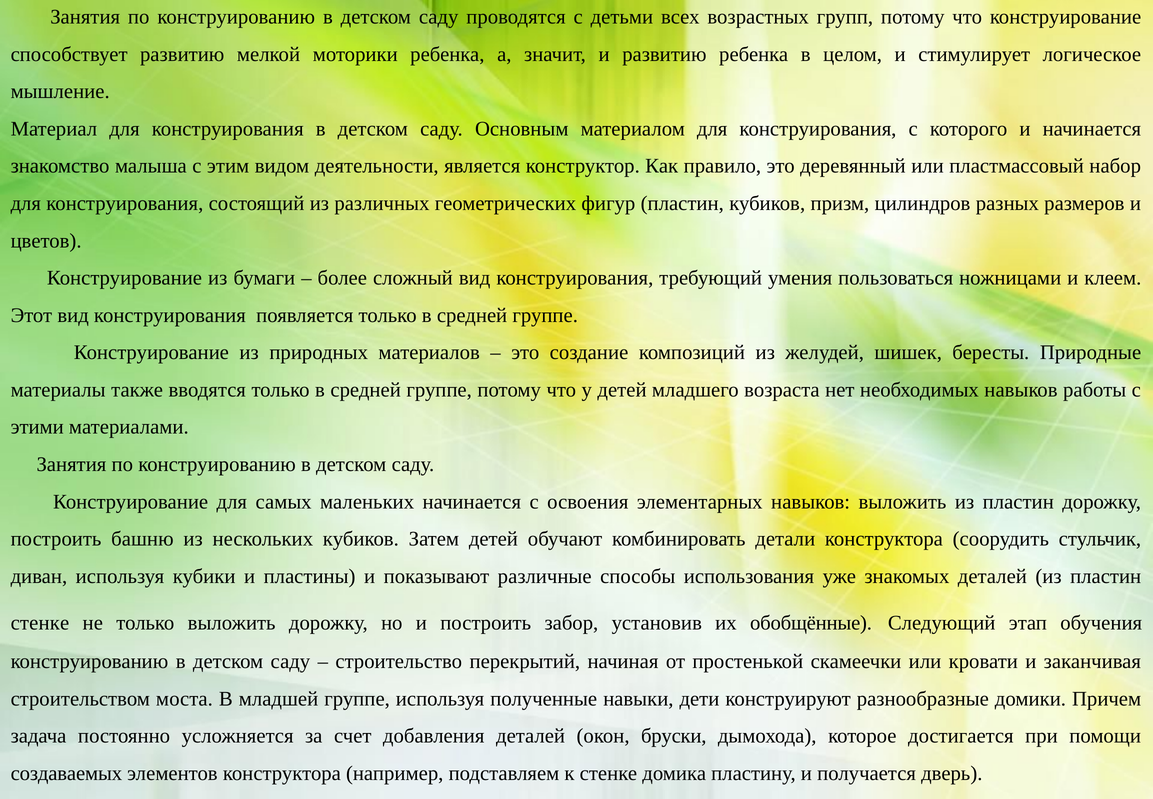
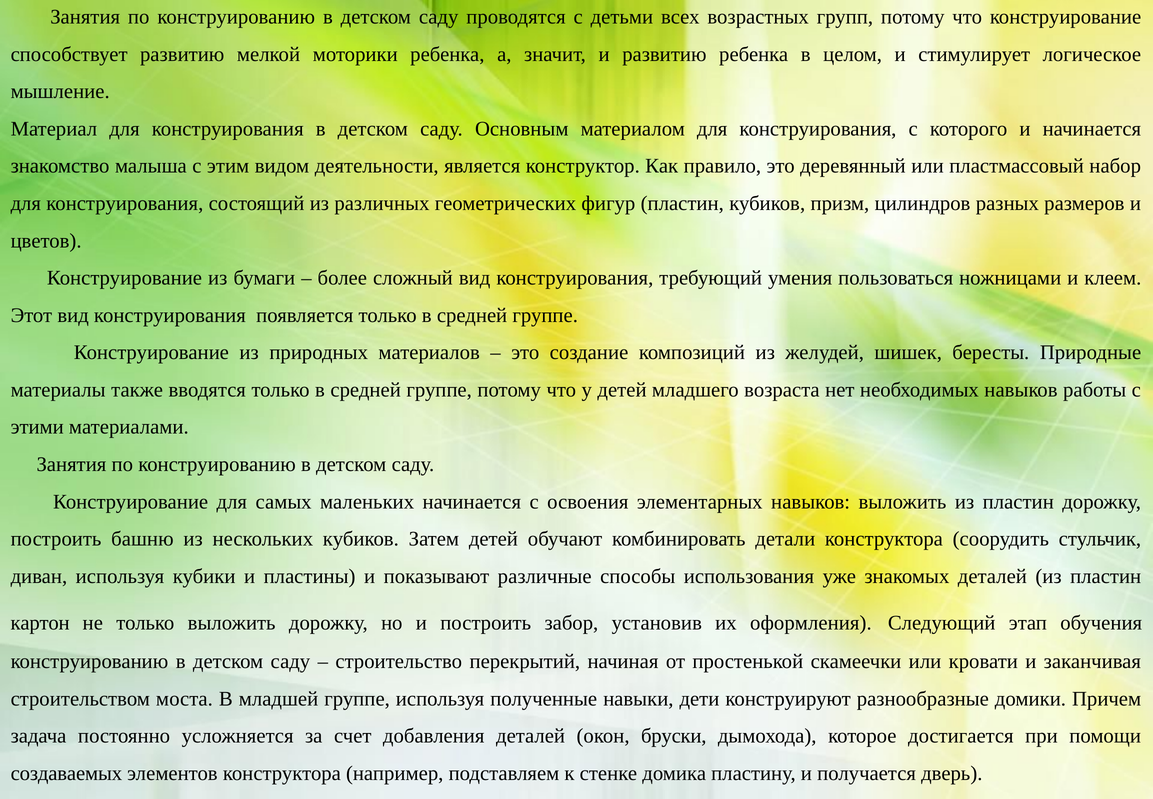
стенке: стенке -> картон (40, 622)
обобщённые: обобщённые -> оформления (811, 622)
